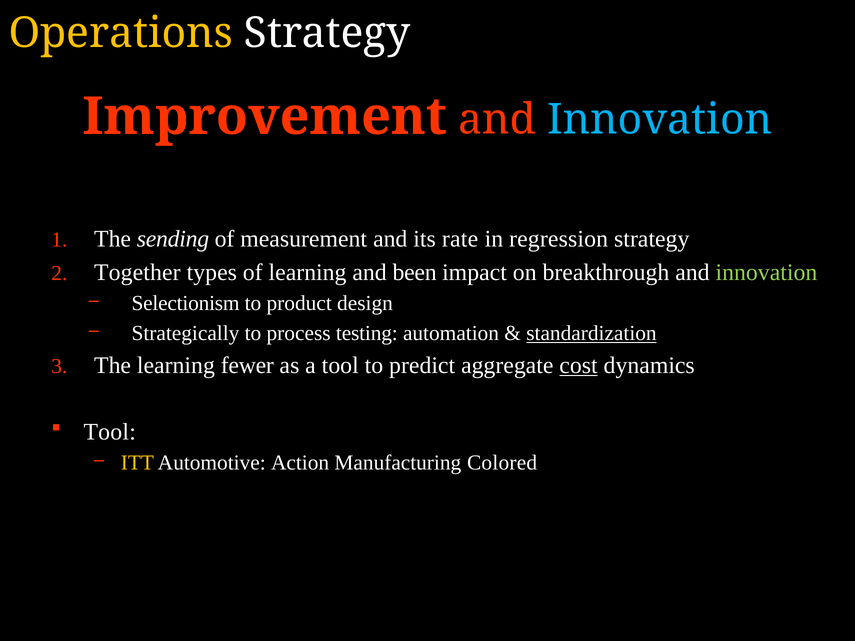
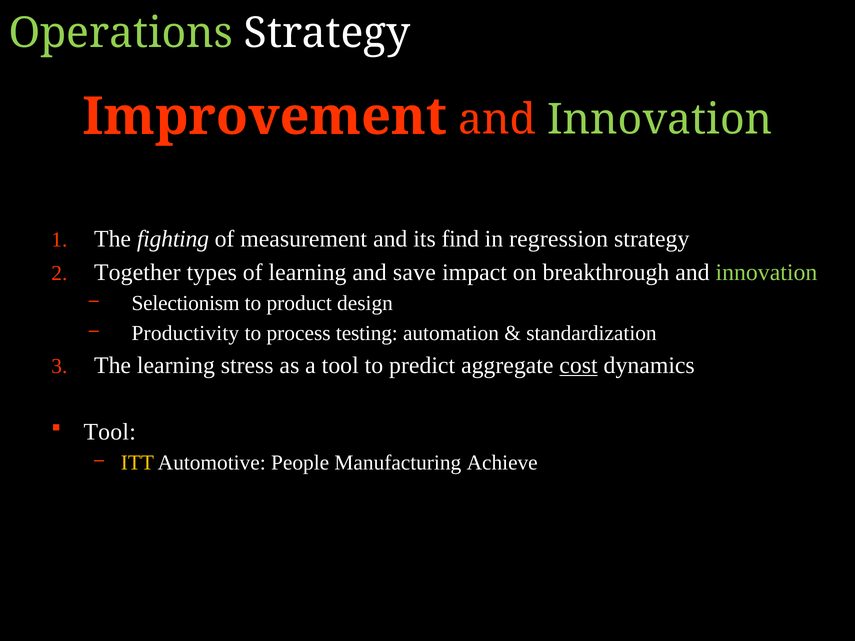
Operations colour: yellow -> light green (121, 33)
Innovation colour: light blue -> light green (660, 120)
sending: sending -> fighting (173, 239)
rate: rate -> find (460, 239)
been: been -> save (414, 272)
Strategically: Strategically -> Productivity (185, 333)
standardization underline: present -> none (591, 333)
fewer: fewer -> stress (247, 365)
Action: Action -> People (300, 463)
Colored: Colored -> Achieve (502, 463)
